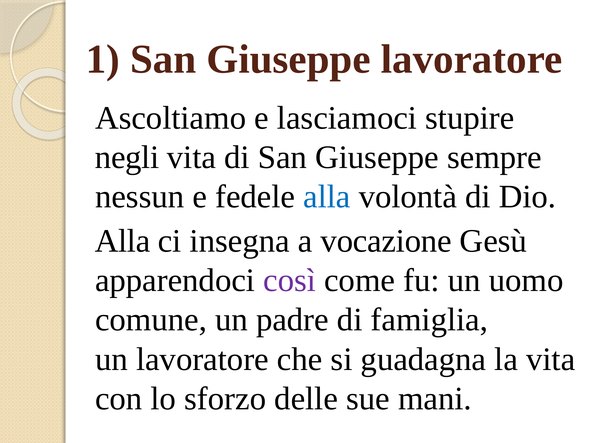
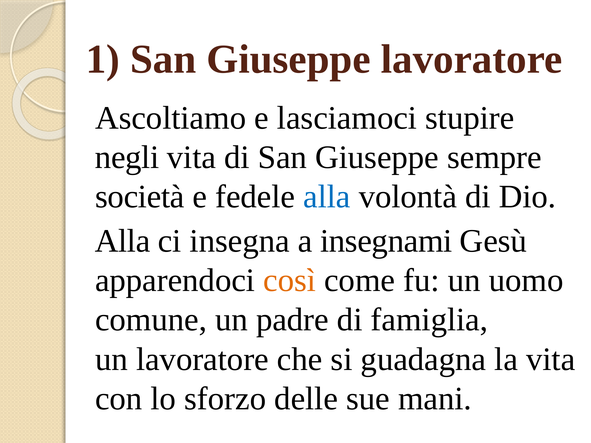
nessun: nessun -> società (140, 197)
vocazione: vocazione -> insegnami (386, 241)
così colour: purple -> orange (290, 281)
